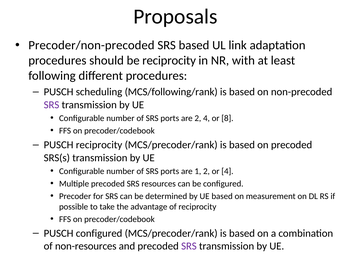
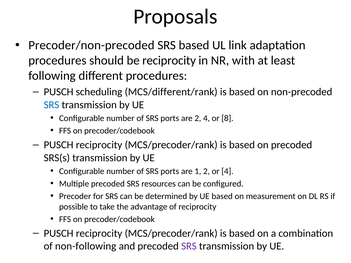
MCS/following/rank: MCS/following/rank -> MCS/different/rank (171, 92)
SRS colour: purple -> blue (52, 105)
configured: configured -> reciprocity (99, 234)
non-resources: non-resources -> non-following (86, 246)
